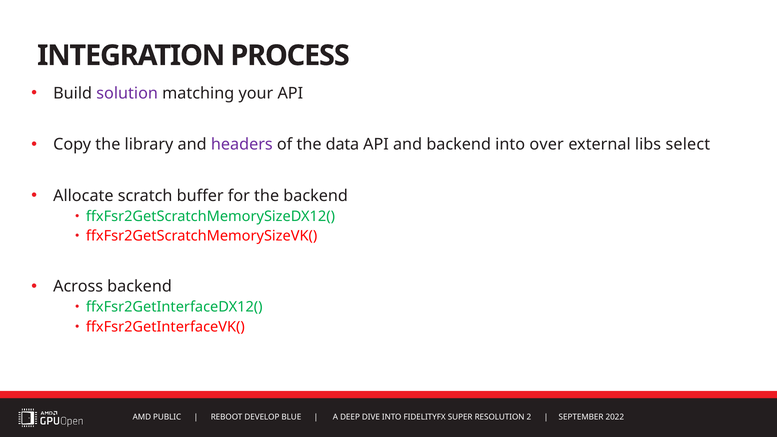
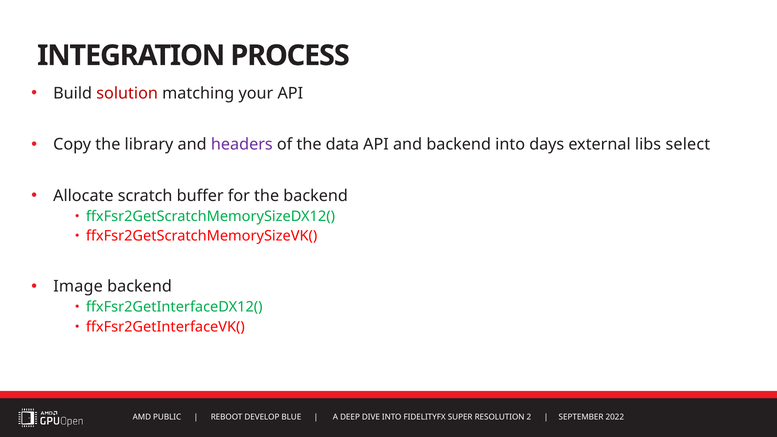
solution colour: purple -> red (127, 93)
over: over -> days (547, 144)
Across: Across -> Image (78, 286)
